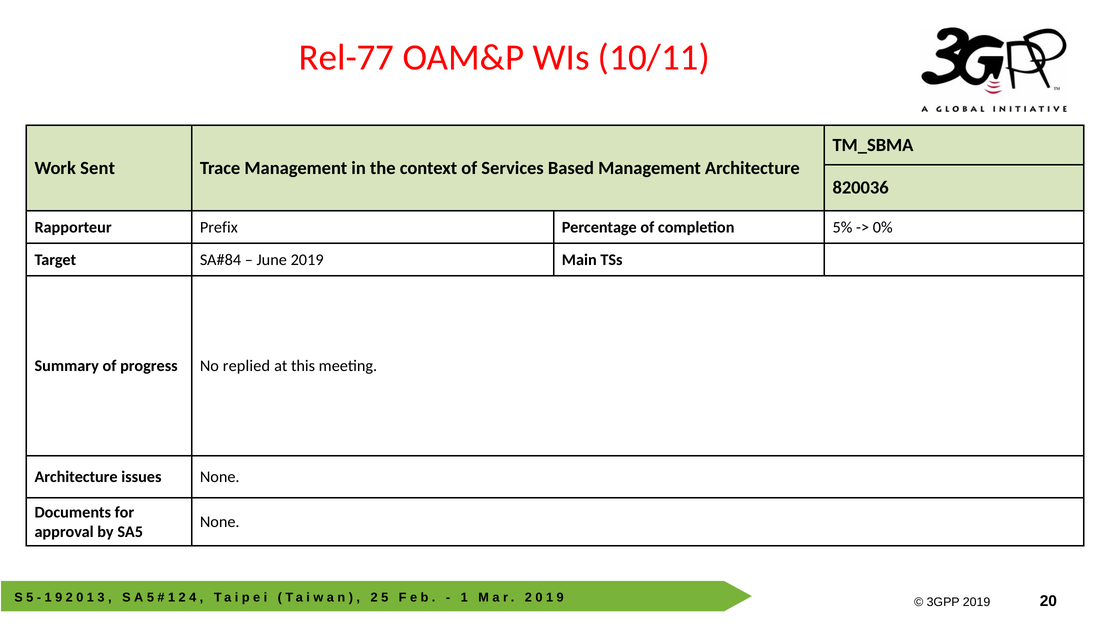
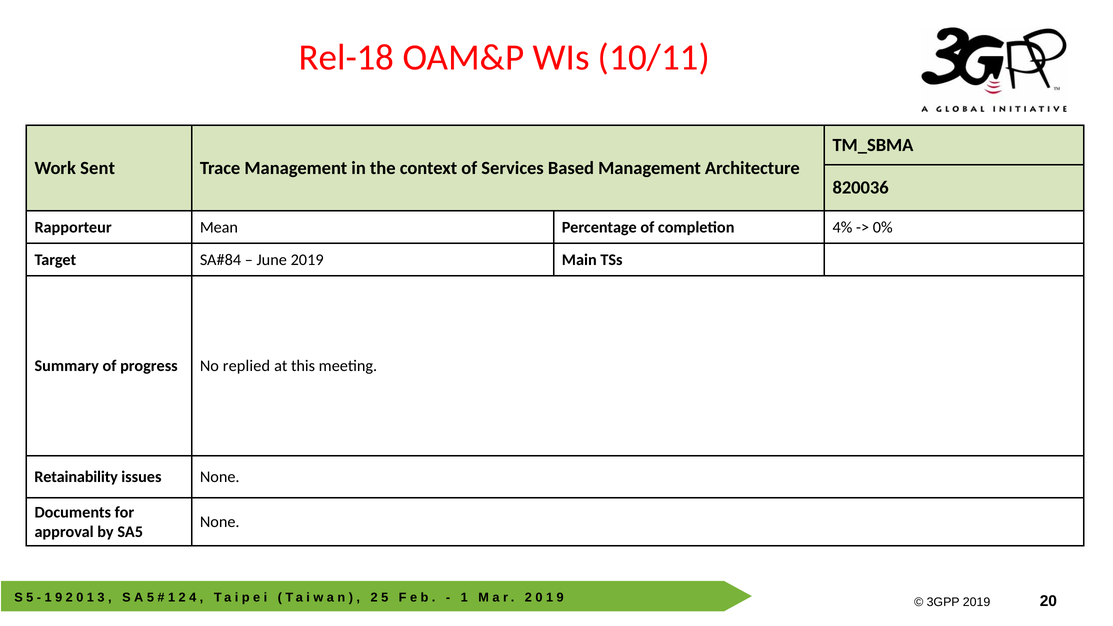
Rel-77: Rel-77 -> Rel-18 (347, 58)
Prefix: Prefix -> Mean (219, 227)
5%: 5% -> 4% (842, 227)
Architecture: Architecture -> Retainability (76, 477)
